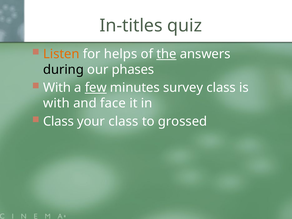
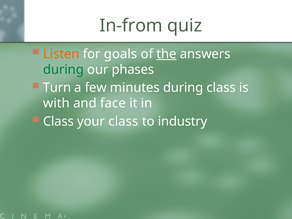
In-titles: In-titles -> In-from (131, 26)
helps: helps -> goals (121, 54)
during colour: black -> green (63, 70)
With: With -> Turn (57, 88)
few underline: present -> none (96, 88)
minutes survey: survey -> during (183, 88)
grossed: grossed -> industry (183, 121)
